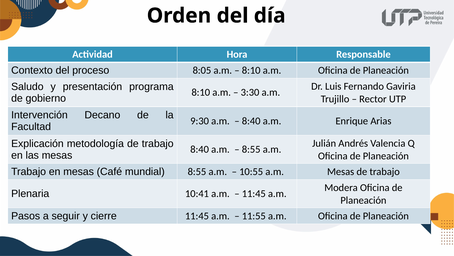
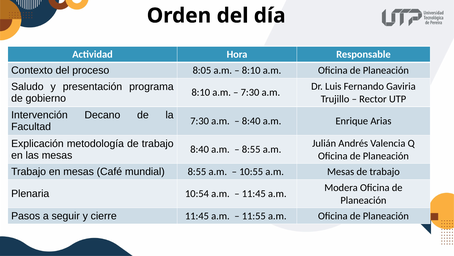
3:30: 3:30 -> 7:30 (250, 92)
9:30: 9:30 -> 7:30 (200, 121)
10:41: 10:41 -> 10:54 (197, 193)
